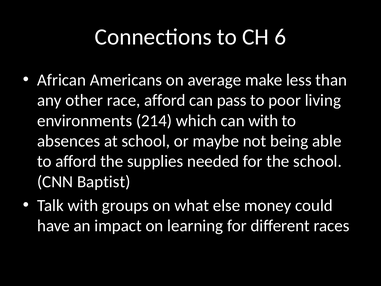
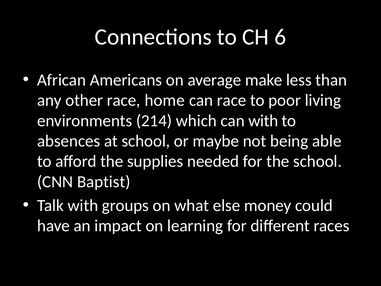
race afford: afford -> home (165, 100)
can pass: pass -> race (232, 100)
